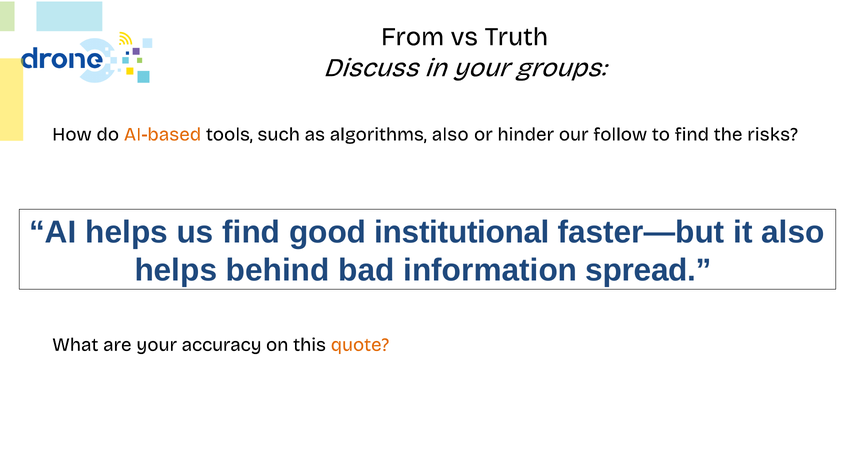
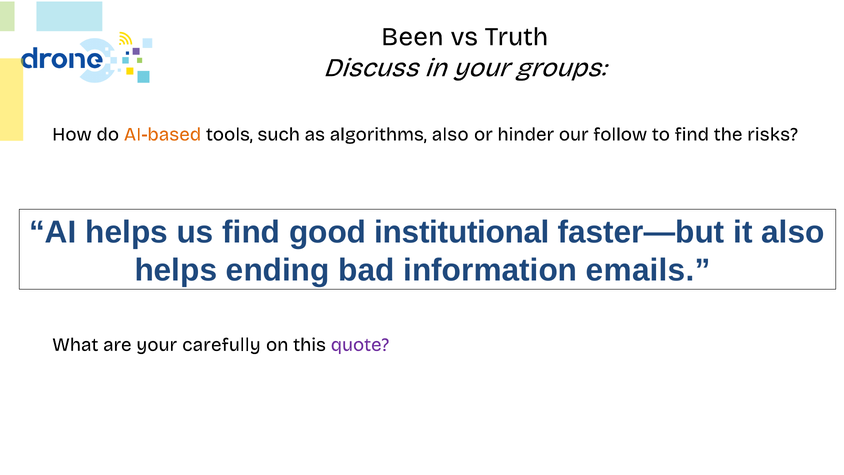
From: From -> Been (412, 37)
behind: behind -> ending (278, 270)
spread: spread -> emails (648, 270)
accuracy: accuracy -> carefully (221, 344)
quote colour: orange -> purple (360, 344)
